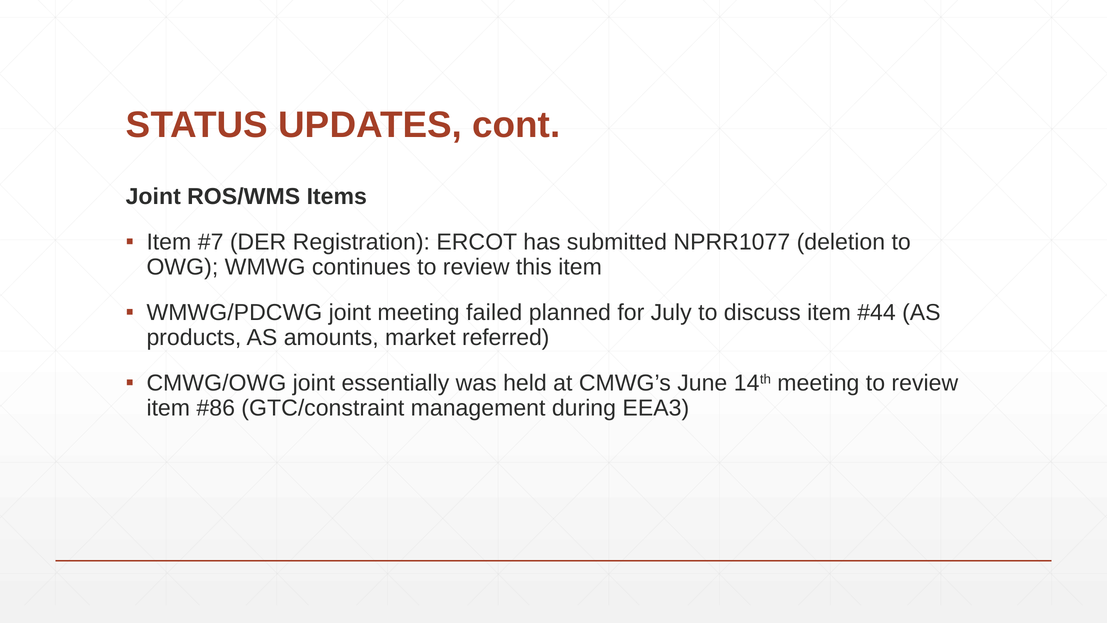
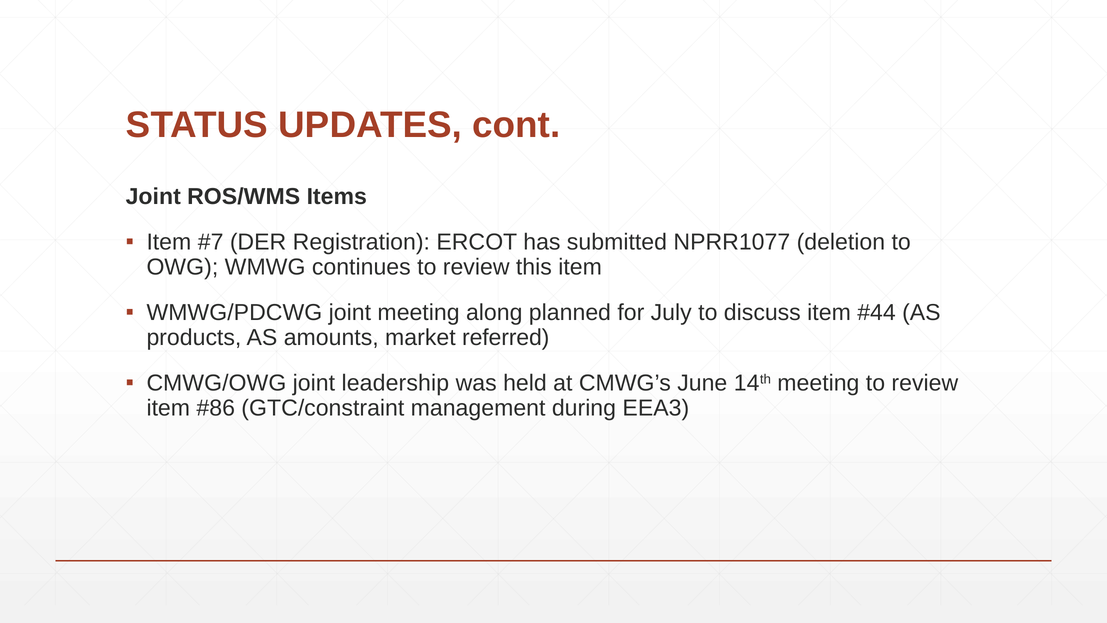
failed: failed -> along (494, 313)
essentially: essentially -> leadership (395, 383)
